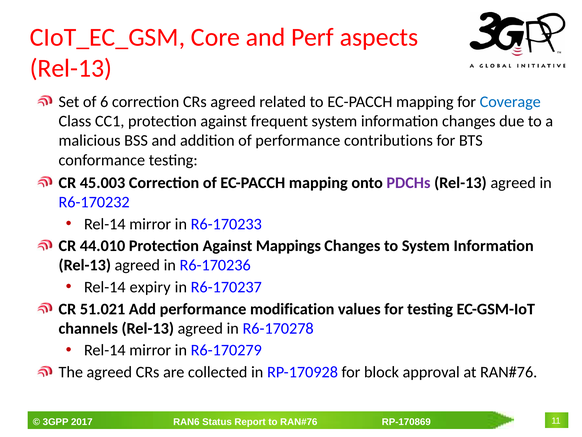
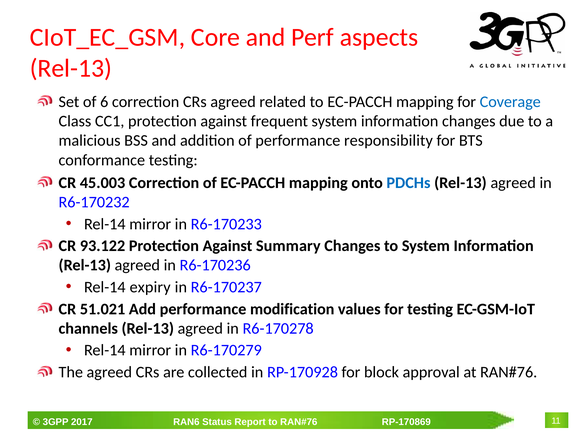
contributions: contributions -> responsibility (388, 140)
PDCHs colour: purple -> blue (408, 183)
44.010: 44.010 -> 93.122 (103, 246)
Mappings: Mappings -> Summary (288, 246)
